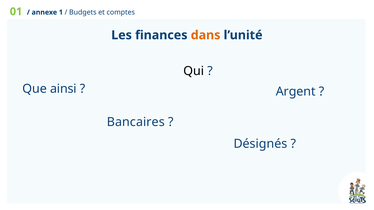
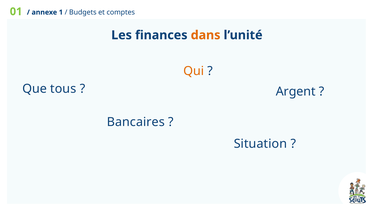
Qui colour: black -> orange (194, 71)
ainsi: ainsi -> tous (63, 89)
Désignés: Désignés -> Situation (260, 144)
